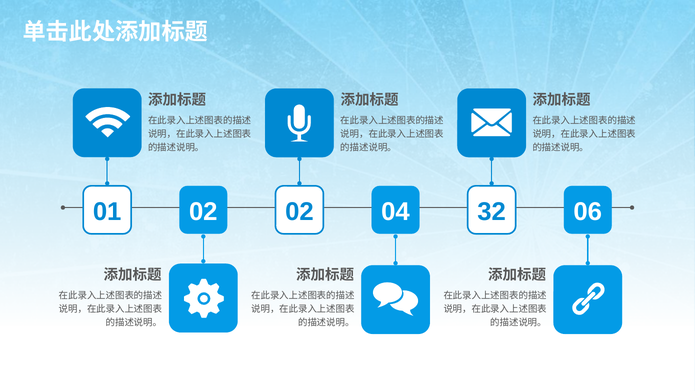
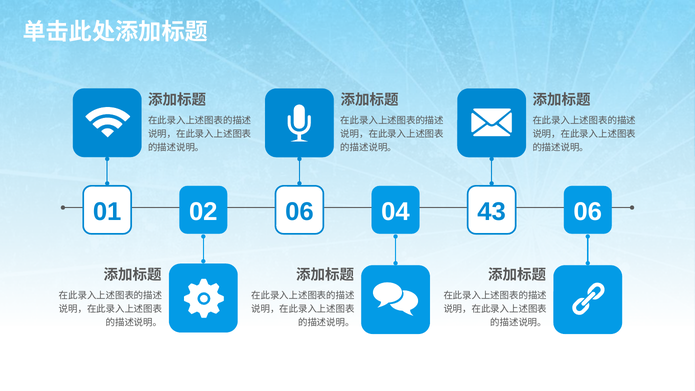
02 02: 02 -> 06 (299, 212)
32: 32 -> 43 (492, 212)
